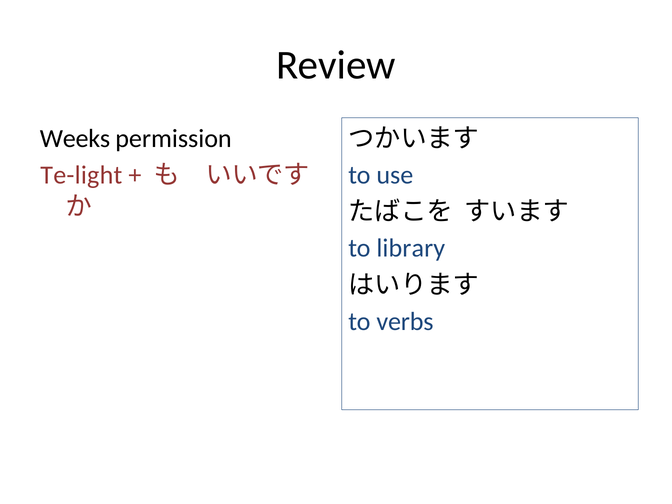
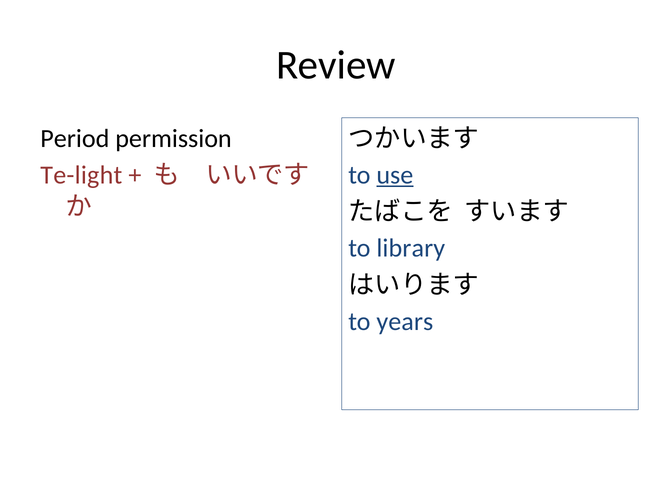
Weeks: Weeks -> Period (75, 138)
use underline: none -> present (395, 175)
verbs: verbs -> years (405, 322)
